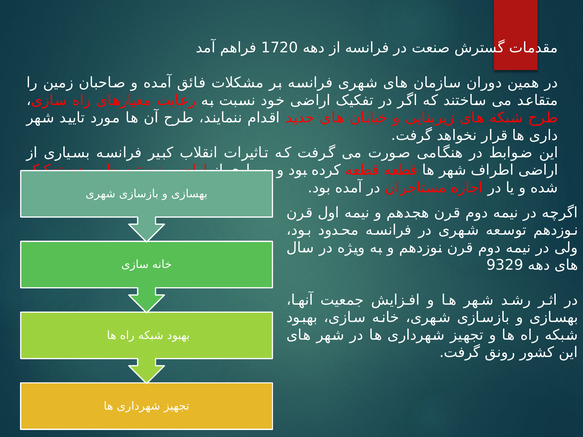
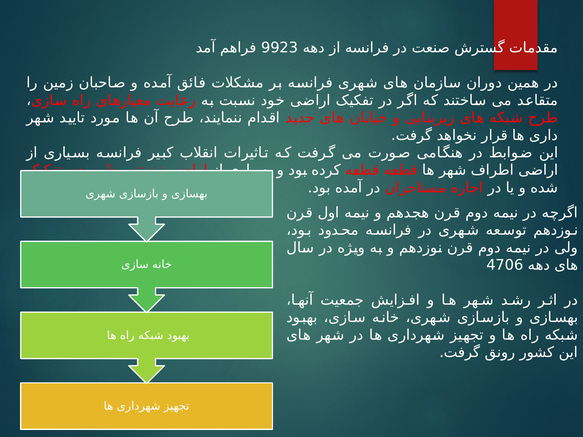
1720: 1720 -> 9923 (280, 48)
9329: 9329 -> 4706 (505, 265)
